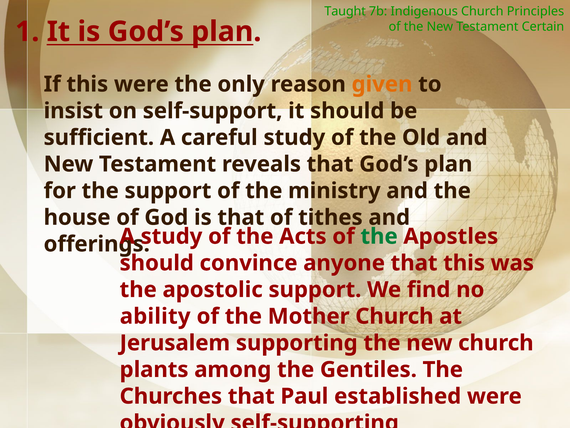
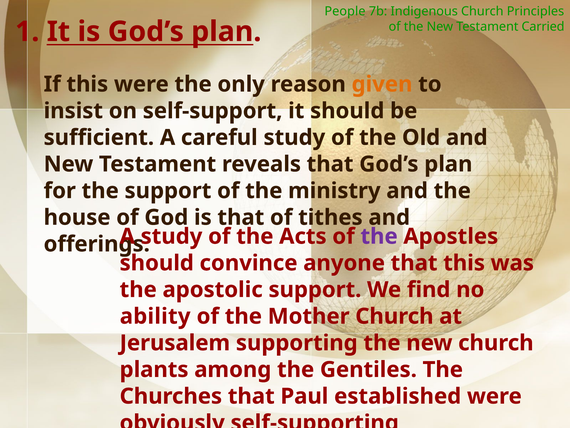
Taught: Taught -> People (345, 11)
Certain: Certain -> Carried (543, 26)
the colour: green -> purple (379, 236)
